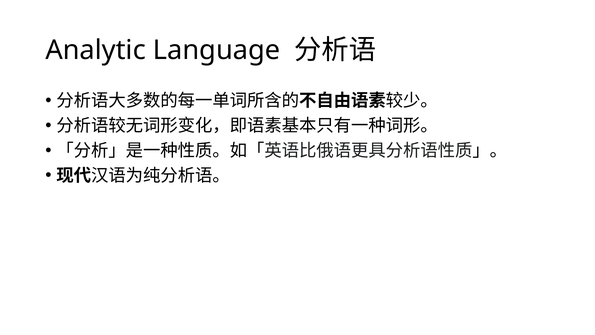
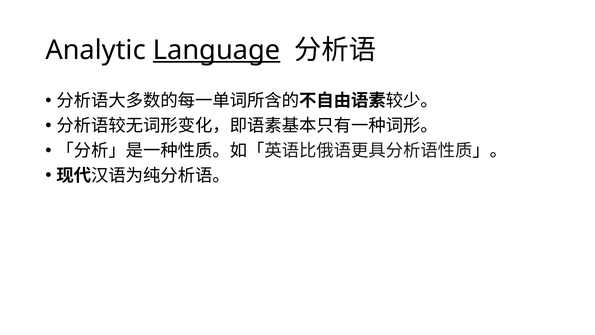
Language underline: none -> present (217, 50)
